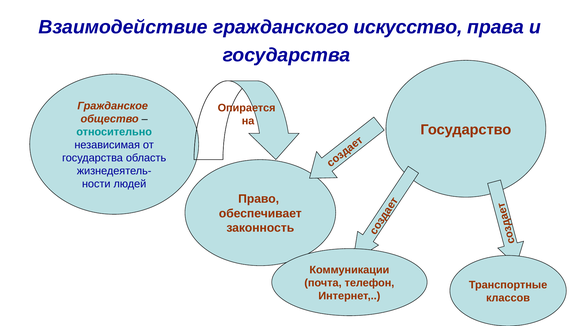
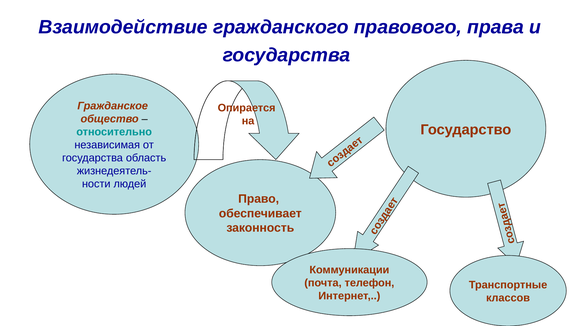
искусство: искусство -> правового (408, 27)
